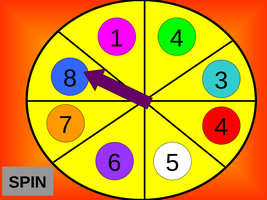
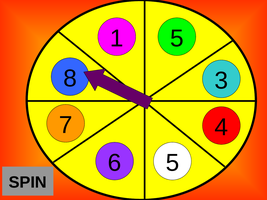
1 4: 4 -> 5 (177, 38)
